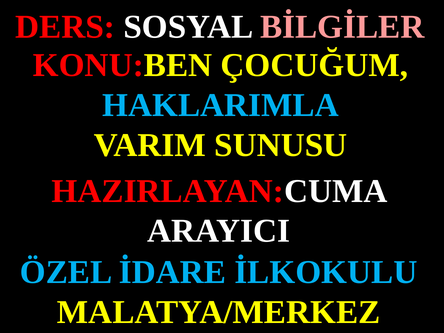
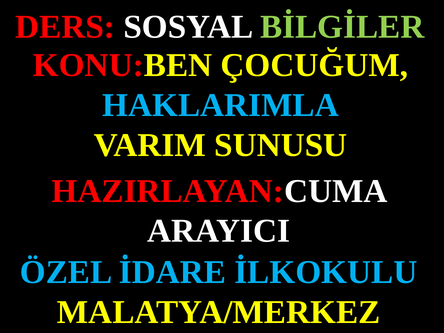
BİLGİLER colour: pink -> light green (342, 27)
